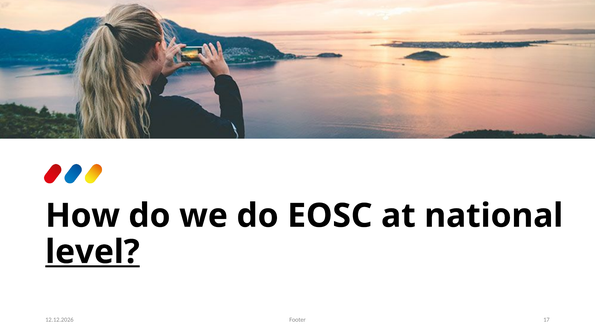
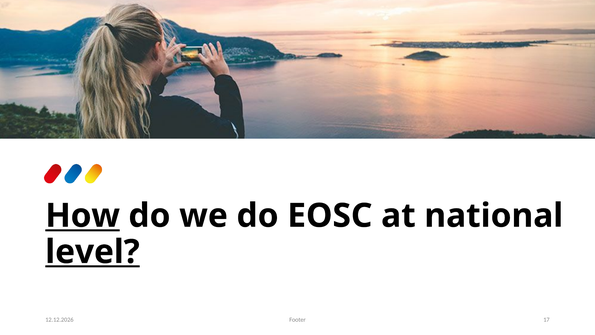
How underline: none -> present (83, 216)
